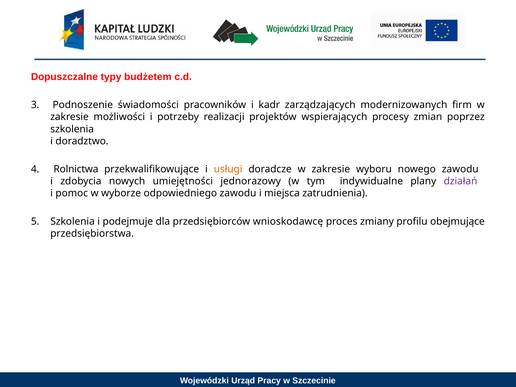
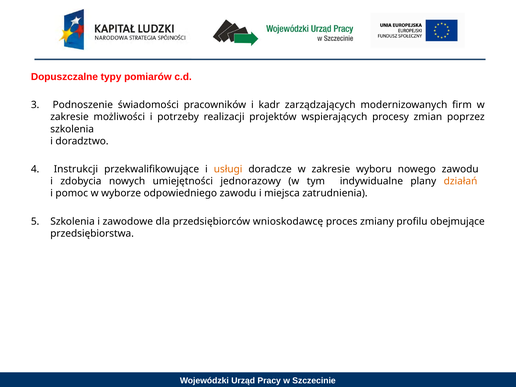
budżetem: budżetem -> pomiarów (148, 77)
Rolnictwa: Rolnictwa -> Instrukcji (76, 169)
działań colour: purple -> orange (460, 181)
podejmuje: podejmuje -> zawodowe (128, 221)
